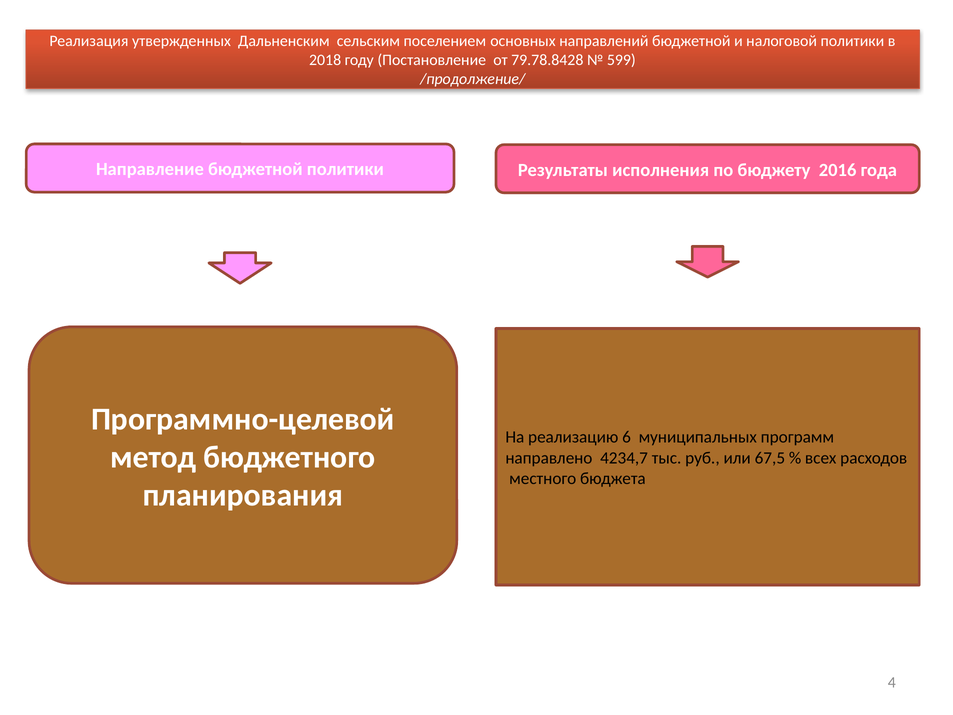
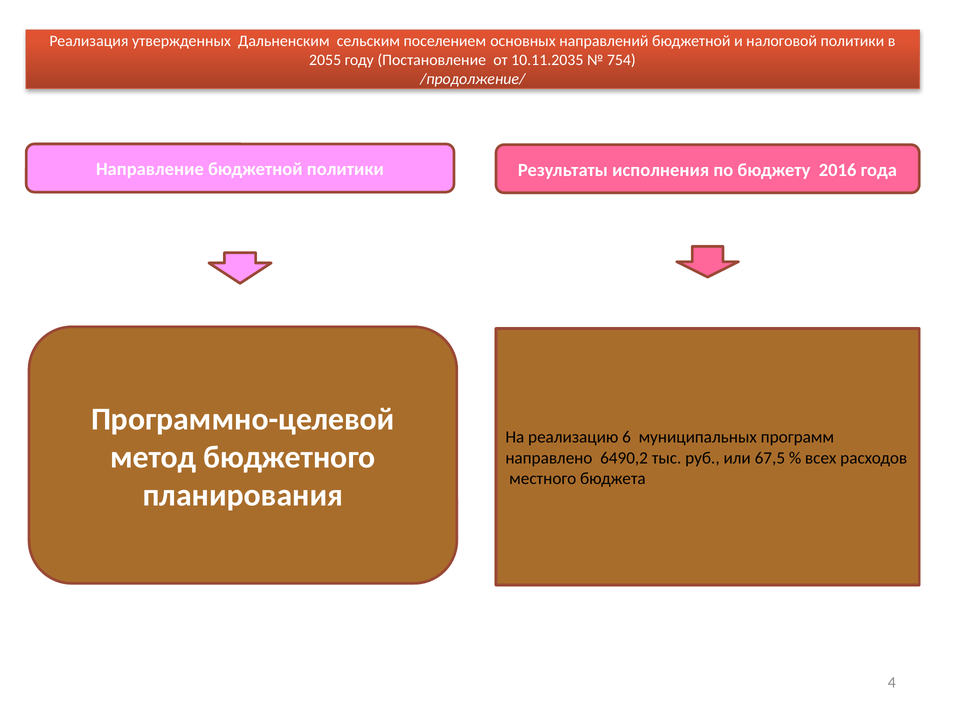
2018: 2018 -> 2055 (325, 60)
79.78.8428: 79.78.8428 -> 10.11.2035 (547, 60)
599: 599 -> 754 (621, 60)
4234,7: 4234,7 -> 6490,2 (624, 458)
